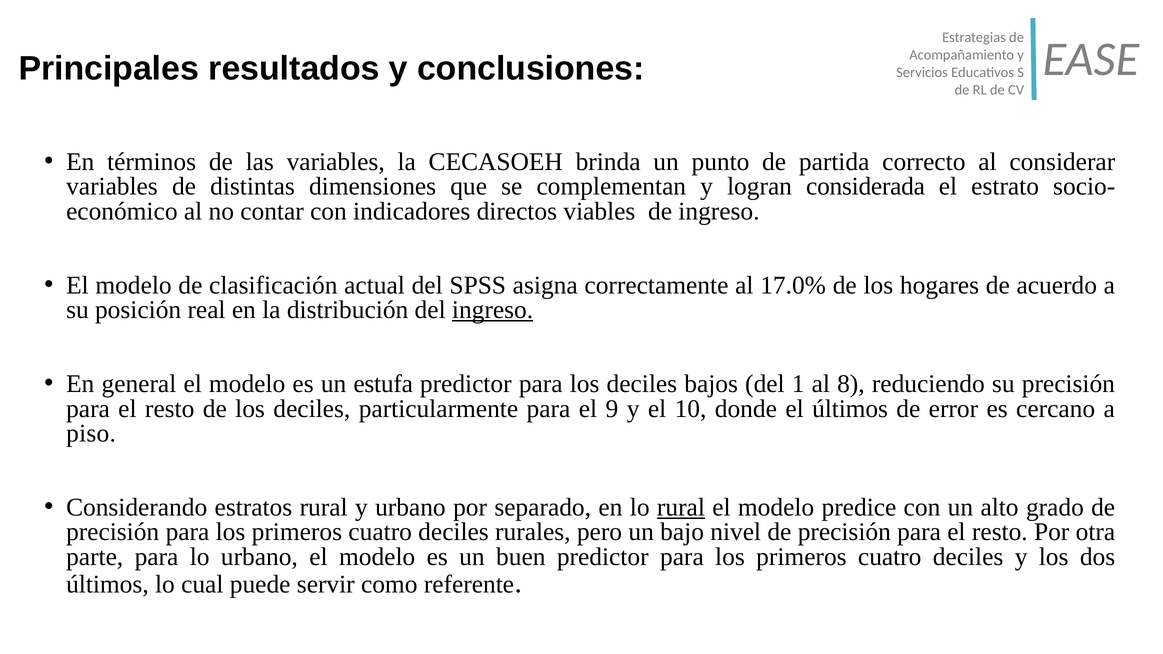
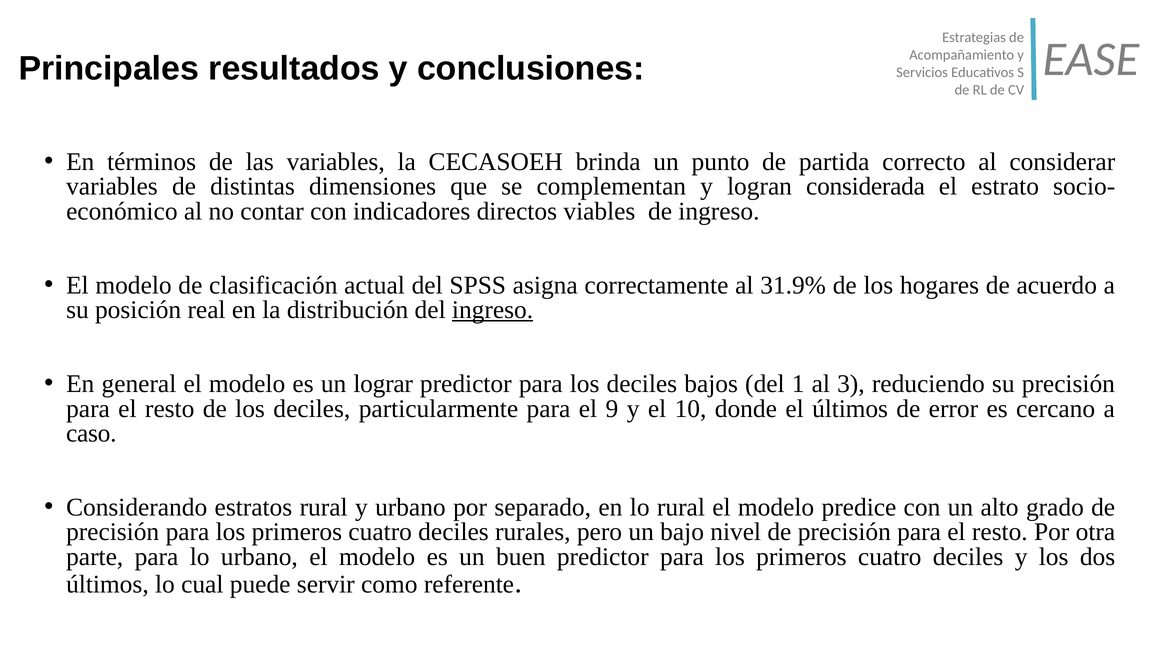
17.0%: 17.0% -> 31.9% (793, 285)
estufa: estufa -> lograr (383, 384)
8: 8 -> 3 (851, 384)
piso: piso -> caso (91, 433)
rural underline: present -> none (681, 507)
